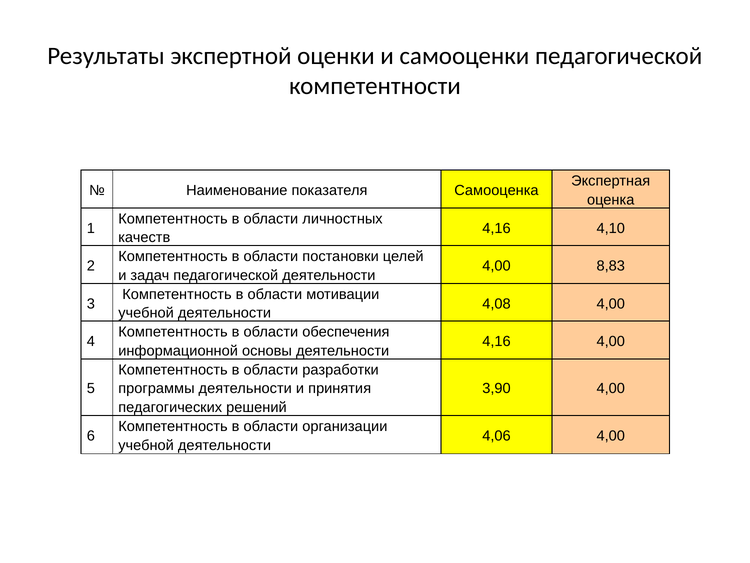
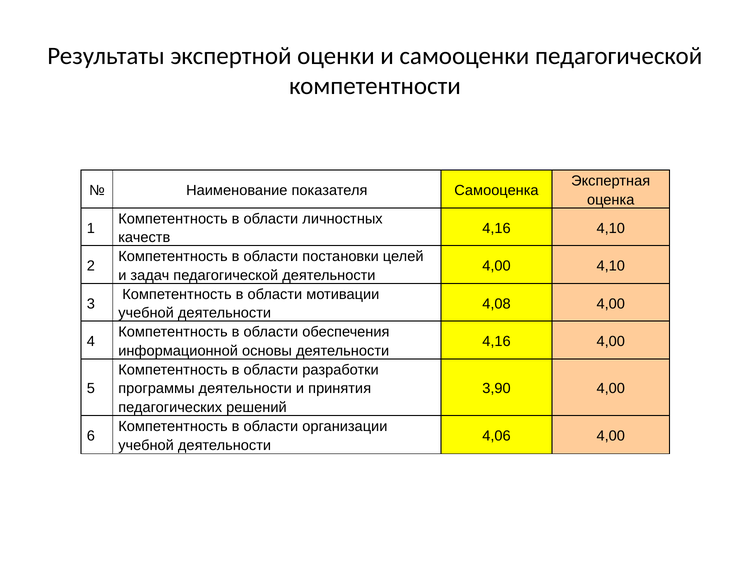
4,00 8,83: 8,83 -> 4,10 (611, 266)
